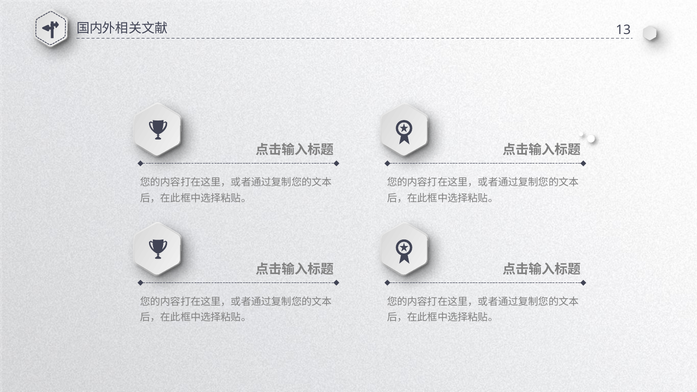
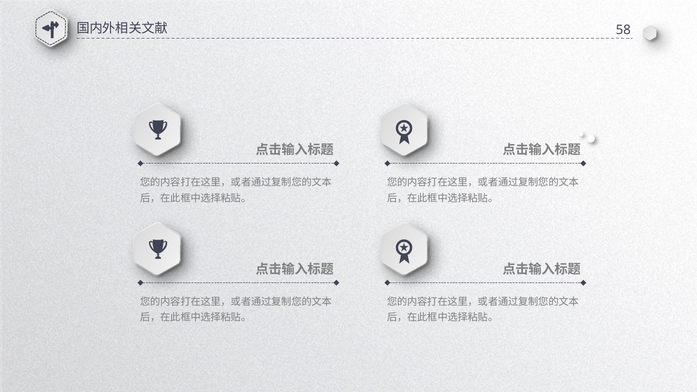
13: 13 -> 58 (623, 30)
